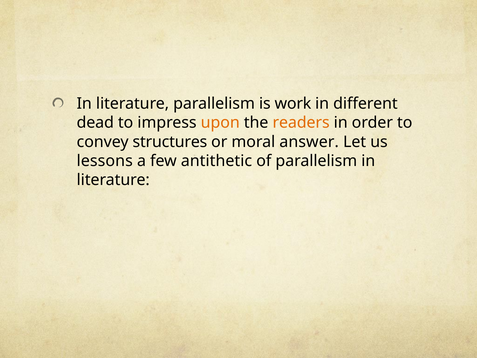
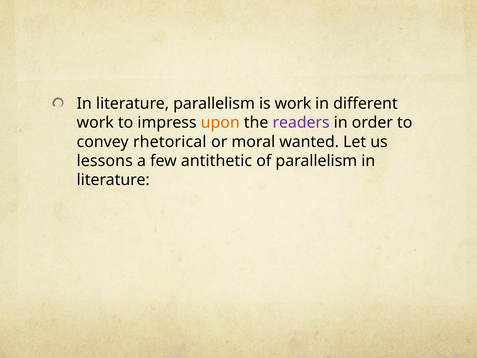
dead: dead -> work (95, 123)
readers colour: orange -> purple (301, 123)
structures: structures -> rhetorical (170, 142)
answer: answer -> wanted (309, 142)
